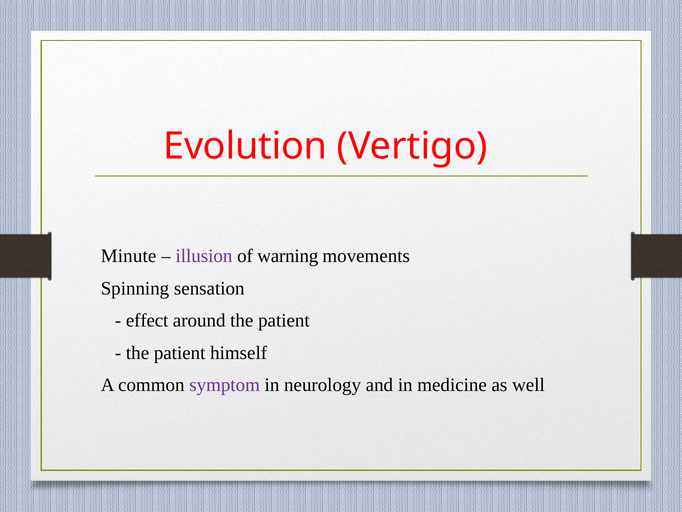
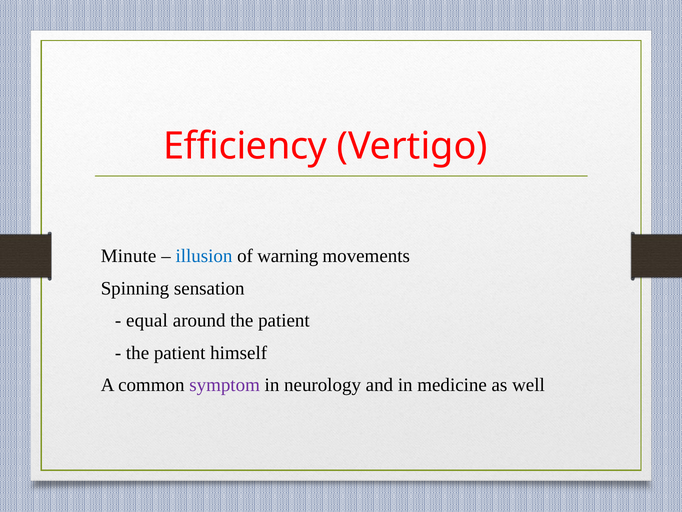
Evolution: Evolution -> Efficiency (245, 146)
illusion colour: purple -> blue (204, 256)
effect: effect -> equal (147, 320)
